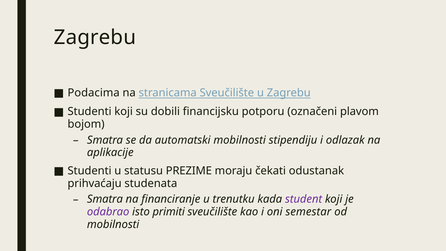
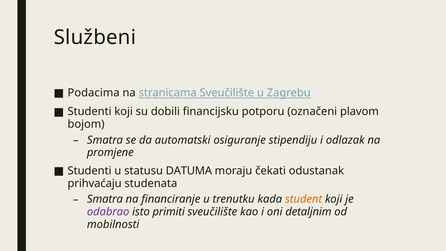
Zagrebu: Zagrebu -> Službeni (95, 37)
automatski mobilnosti: mobilnosti -> osiguranje (240, 140)
aplikacije: aplikacije -> promjene (110, 153)
PREZIME: PREZIME -> DATUMA (189, 171)
student colour: purple -> orange (304, 199)
semestar: semestar -> detaljnim (308, 212)
